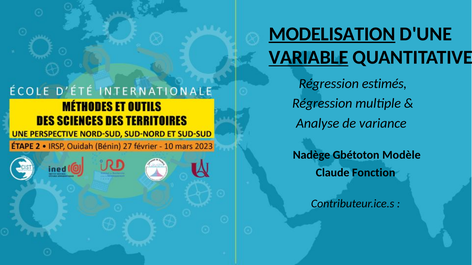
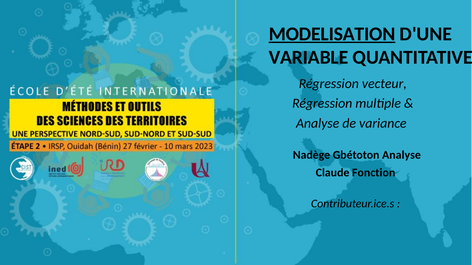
VARIABLE underline: present -> none (309, 58)
estimés: estimés -> vecteur (384, 84)
Gbétoton Modèle: Modèle -> Analyse (402, 155)
